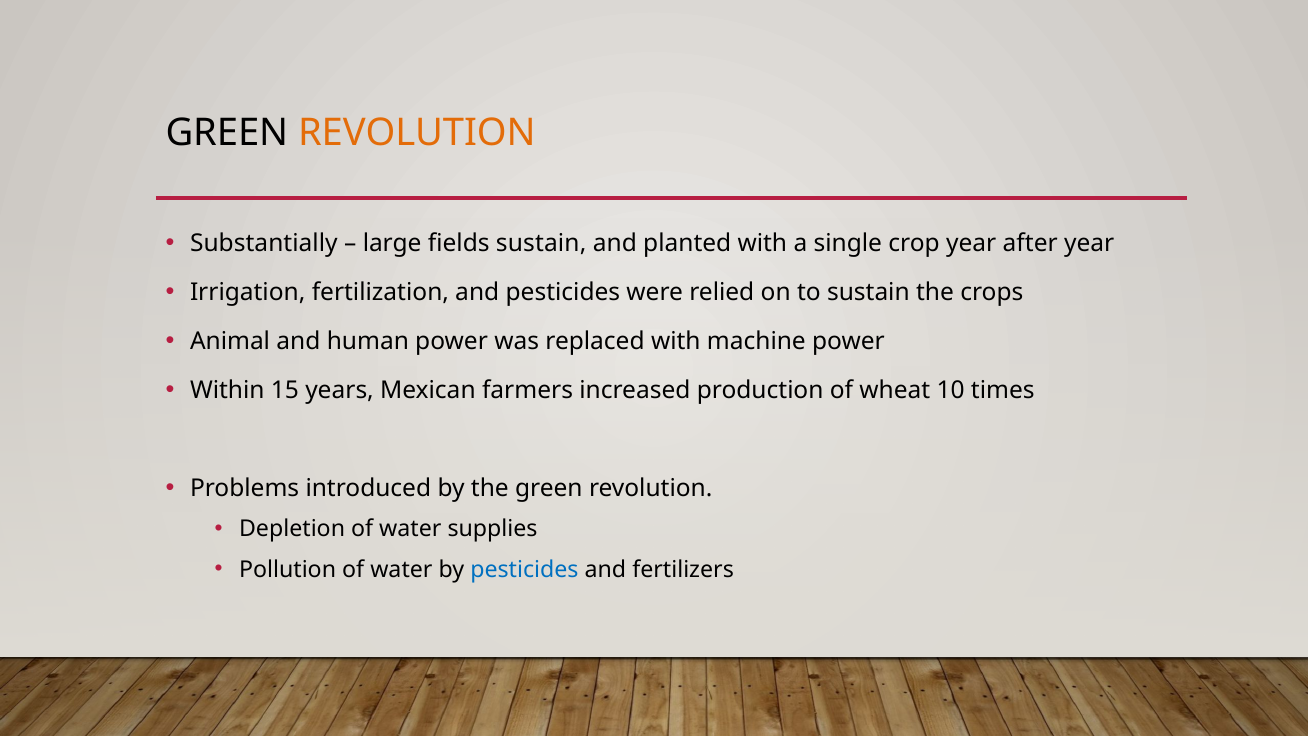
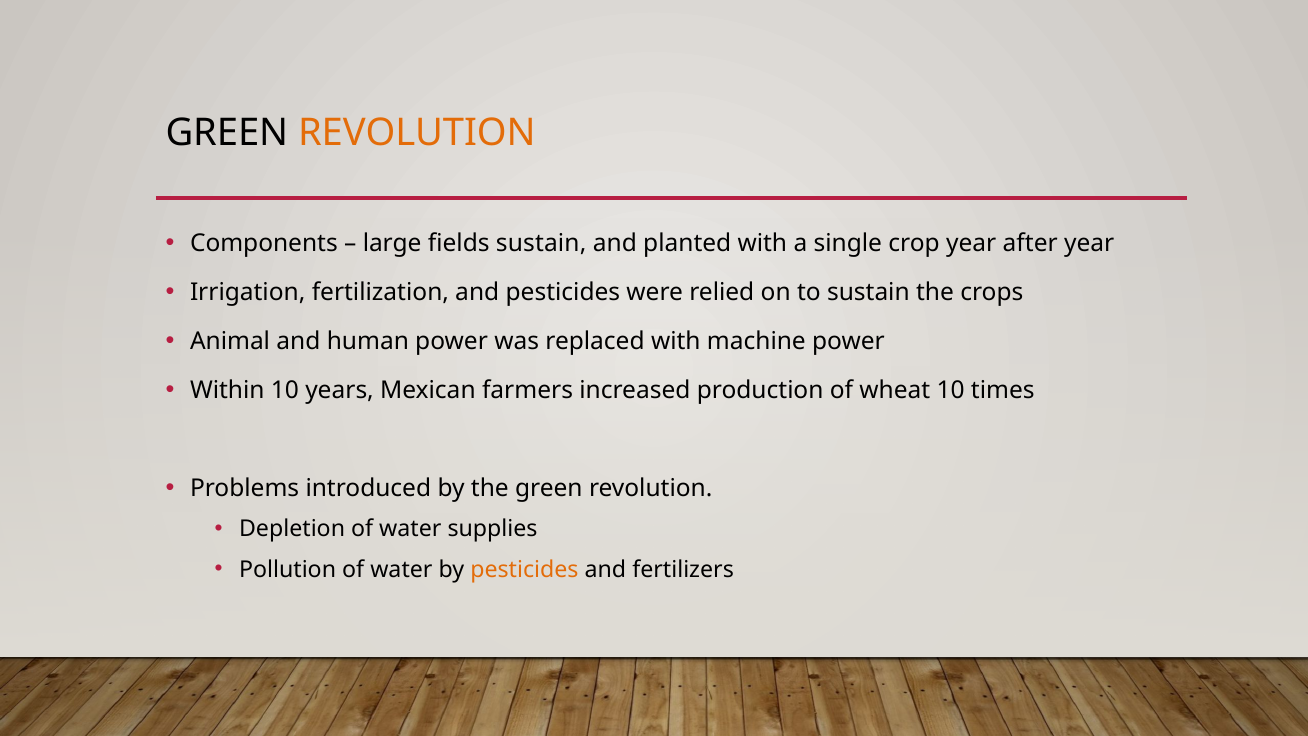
Substantially: Substantially -> Components (264, 243)
Within 15: 15 -> 10 (285, 390)
pesticides colour: blue -> orange (524, 569)
